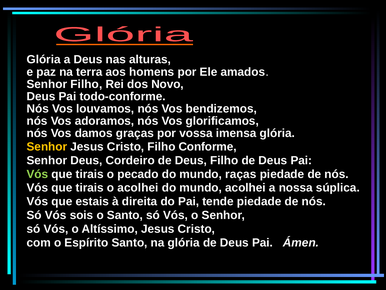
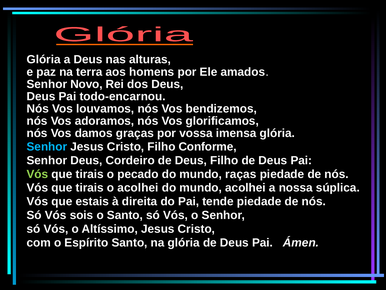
Senhor Filho: Filho -> Novo (86, 84)
dos Novo: Novo -> Deus (167, 84)
todo-conforme: todo-conforme -> todo-encarnou (123, 96)
Senhor colour: yellow -> light blue (47, 146)
